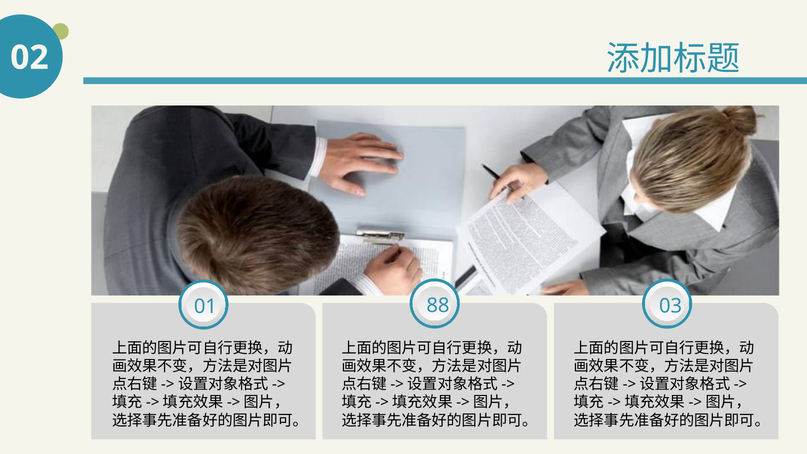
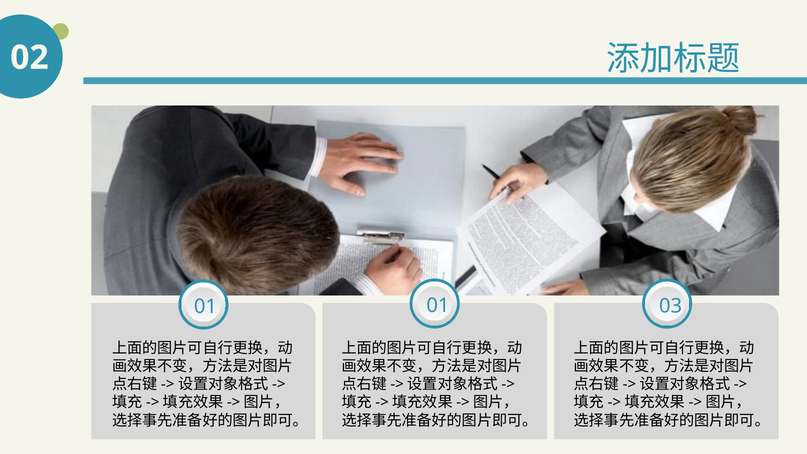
01 88: 88 -> 01 (438, 306)
